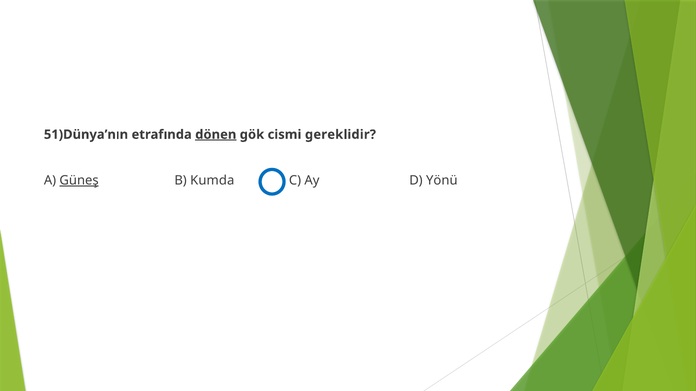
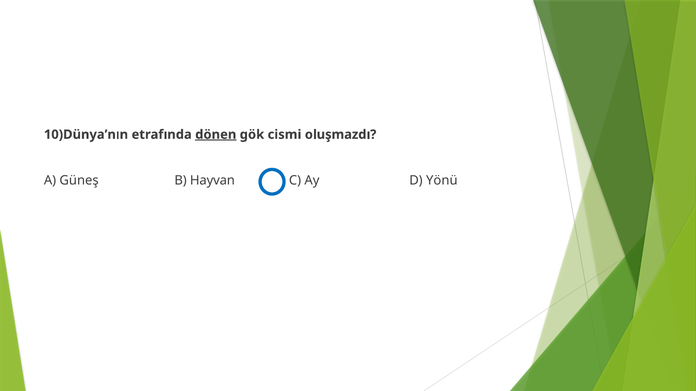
51)Dünya’nın: 51)Dünya’nın -> 10)Dünya’nın (86, 135)
gereklidir: gereklidir -> oluşmazdı (341, 135)
Güneş underline: present -> none (79, 181)
Kumda: Kumda -> Hayvan (212, 181)
